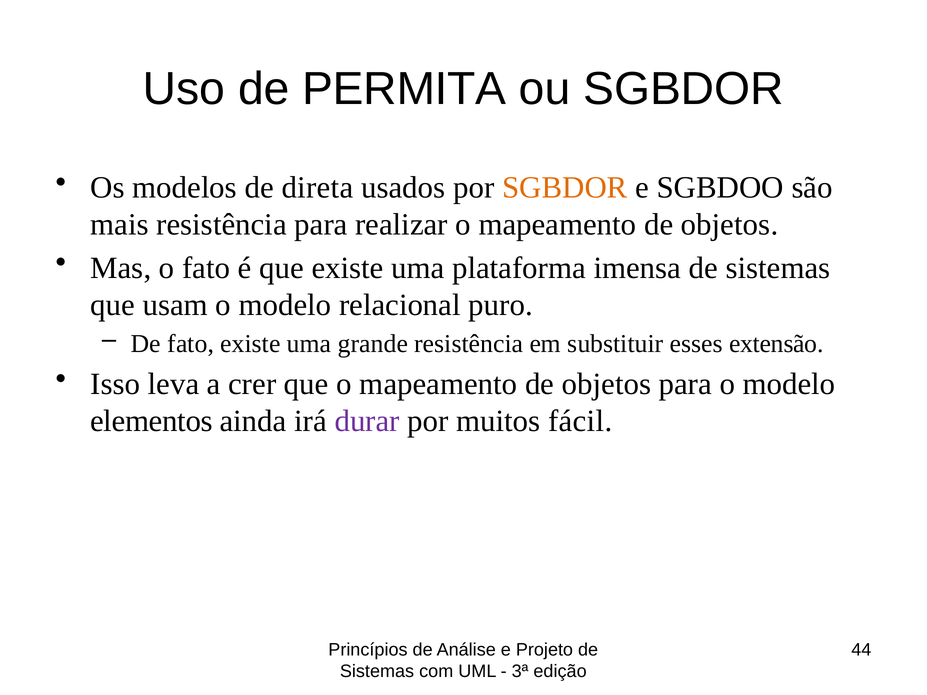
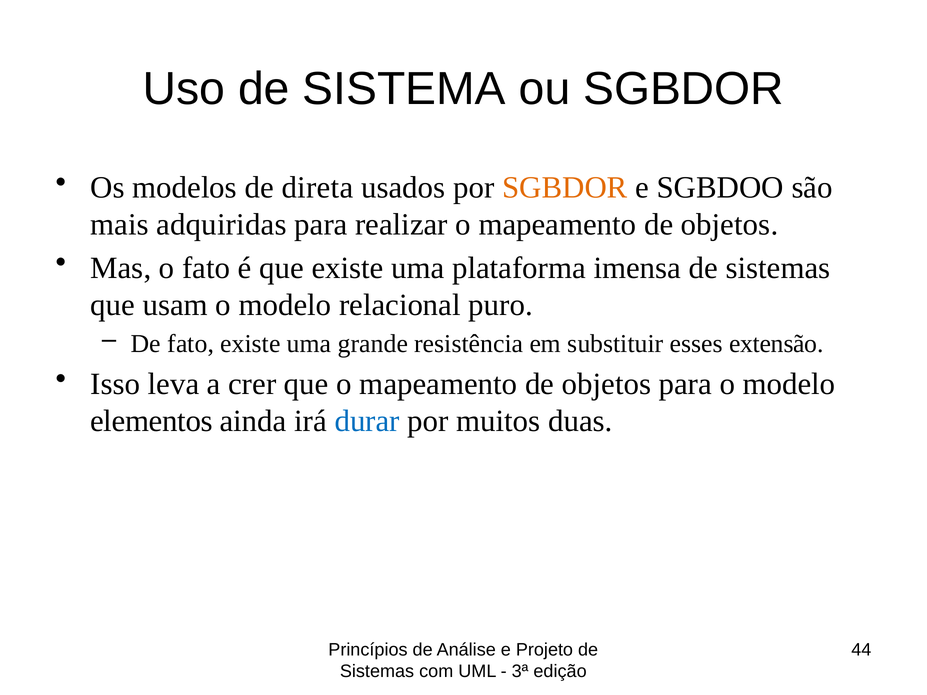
PERMITA: PERMITA -> SISTEMA (404, 89)
mais resistência: resistência -> adquiridas (221, 225)
durar colour: purple -> blue (367, 421)
fácil: fácil -> duas (580, 421)
